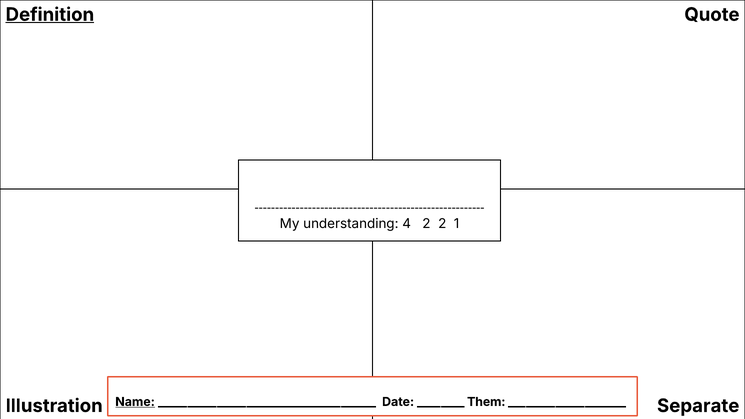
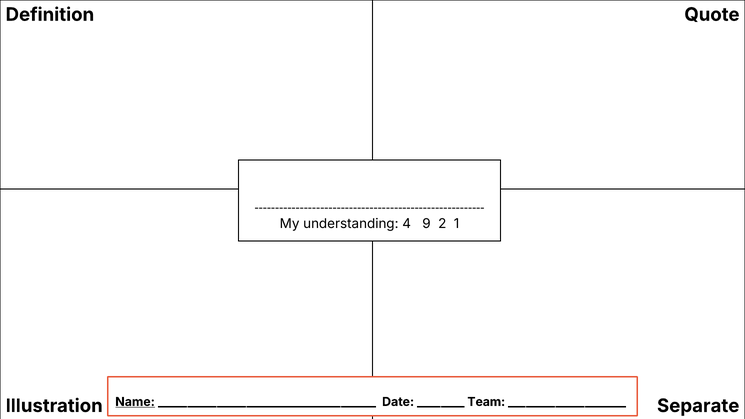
Definition underline: present -> none (50, 15)
4 2: 2 -> 9 (426, 224)
Them: Them -> Team (486, 402)
